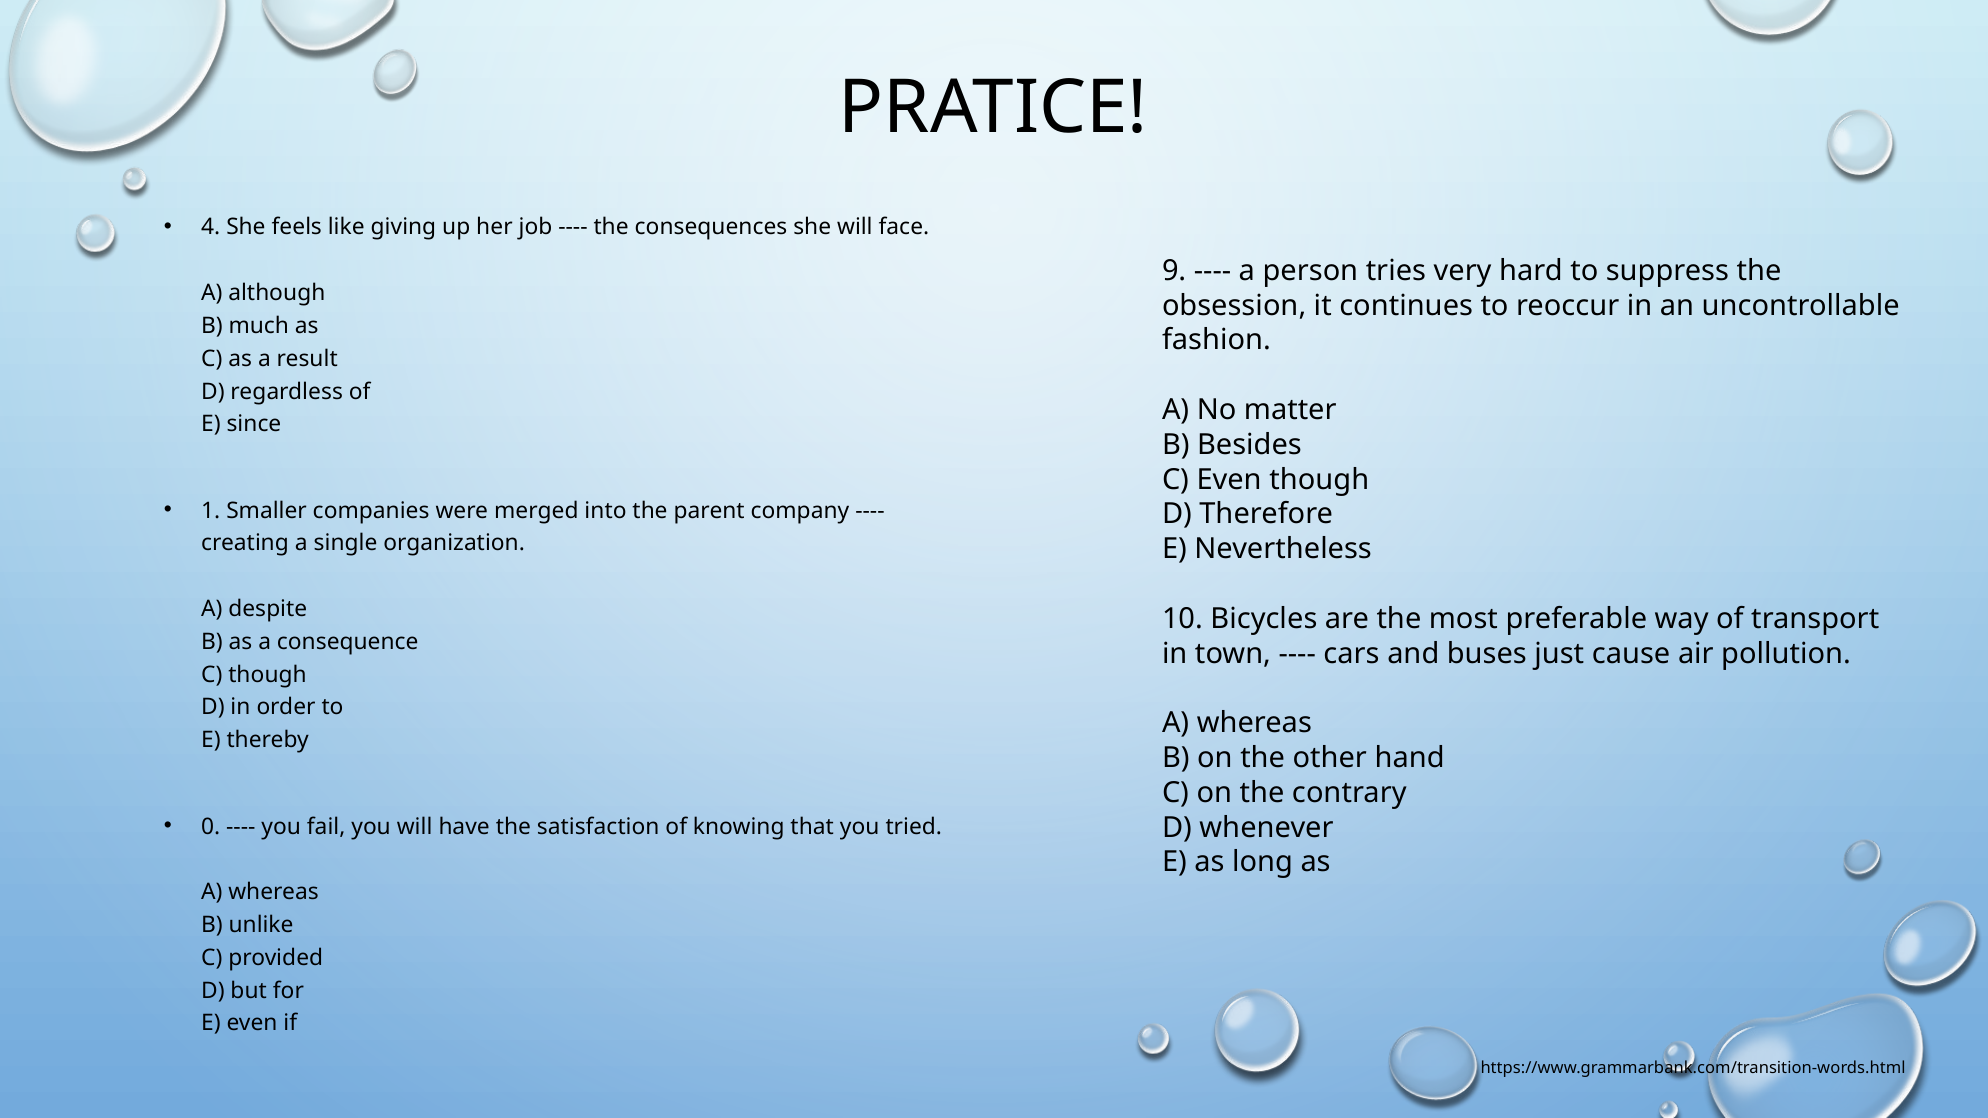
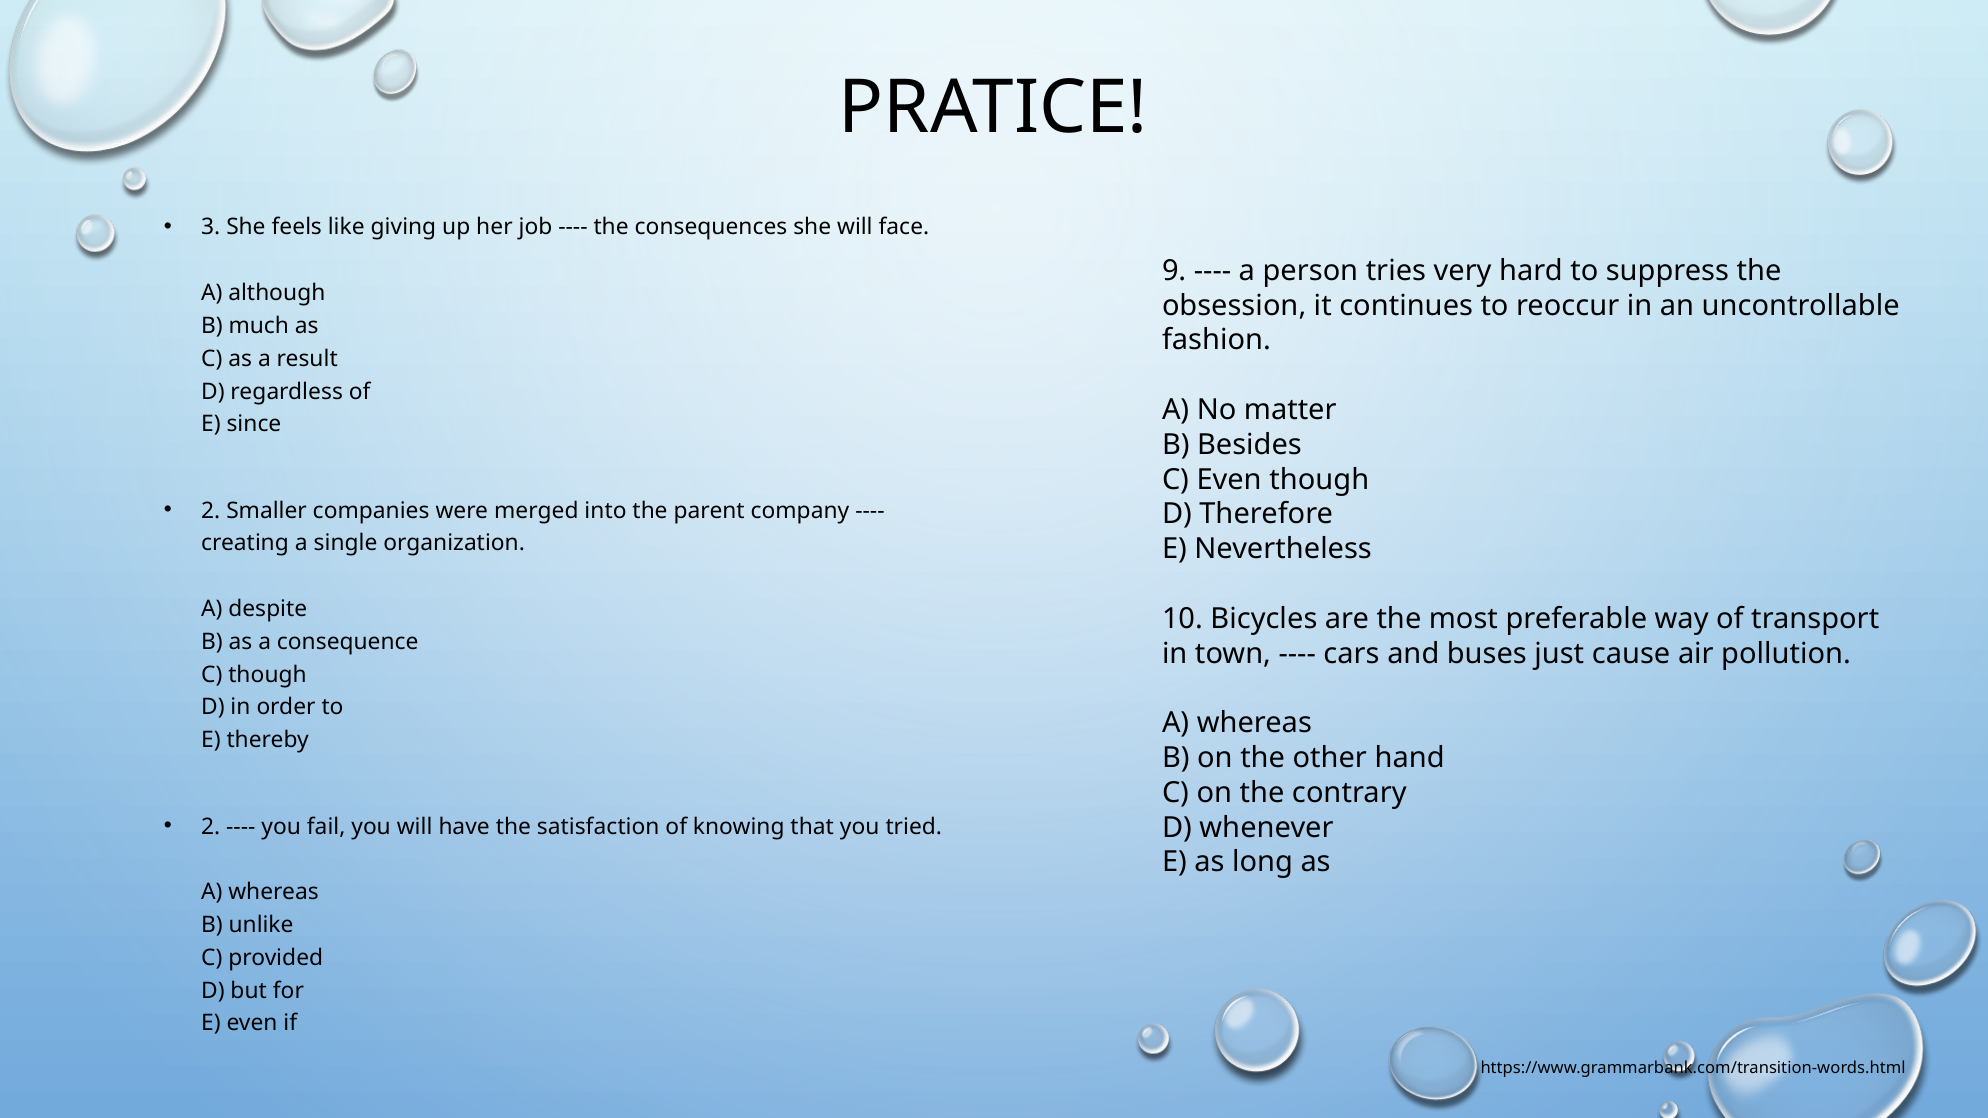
4: 4 -> 3 (211, 228)
1: 1 -> 2 (211, 511)
0: 0 -> 2 (211, 827)
